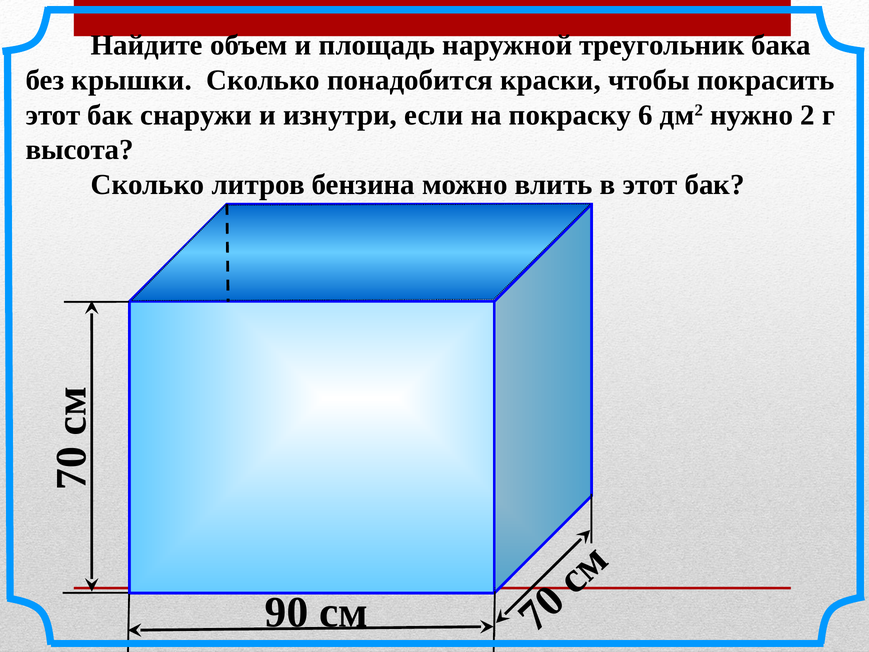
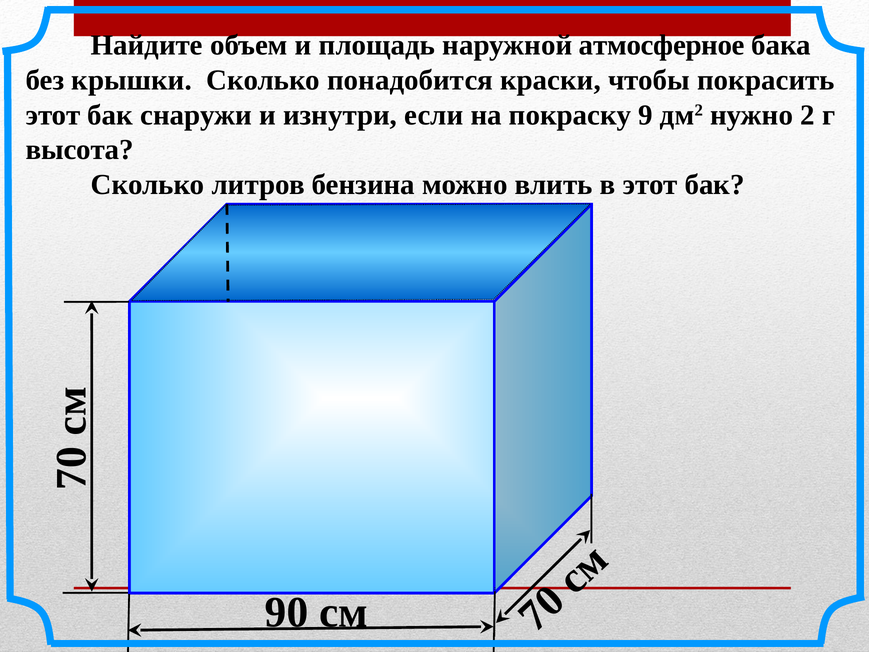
треугольник: треугольник -> атмосферное (662, 45)
6: 6 -> 9 (645, 115)
